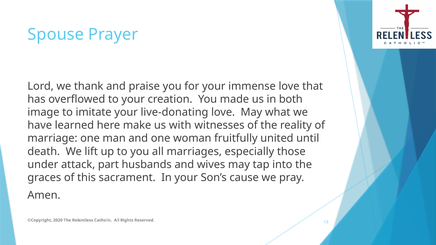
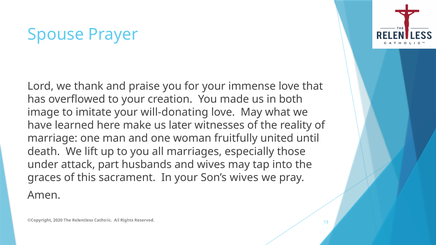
live-donating: live-donating -> will-donating (174, 112)
with: with -> later (180, 125)
Son’s cause: cause -> wives (244, 178)
